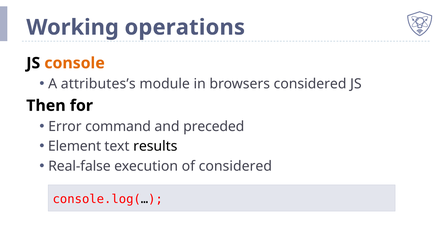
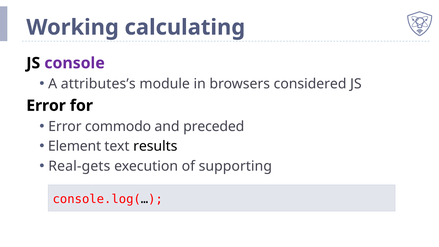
operations: operations -> calculating (185, 27)
console colour: orange -> purple (75, 63)
Then: Then -> Error (46, 106)
command: command -> commodo (118, 126)
Real-false: Real-false -> Real-gets (79, 166)
of considered: considered -> supporting (235, 166)
